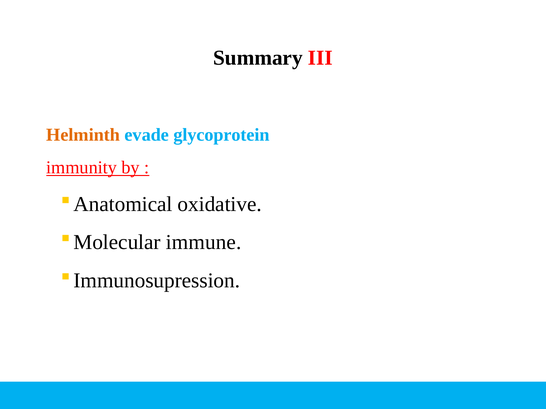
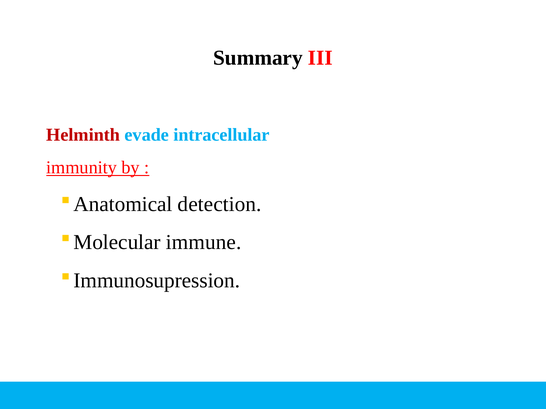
Helminth colour: orange -> red (83, 135)
glycoprotein: glycoprotein -> intracellular (222, 135)
oxidative: oxidative -> detection (220, 204)
